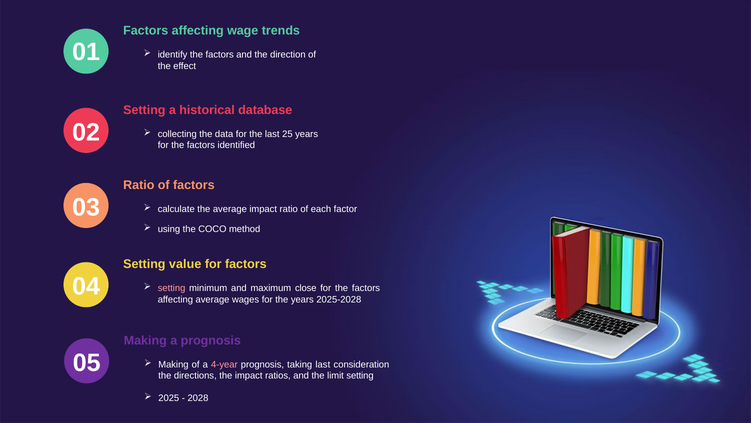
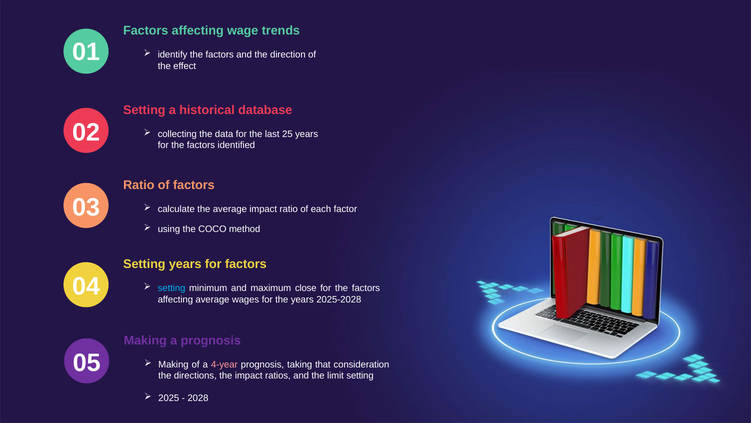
Setting value: value -> years (185, 264)
setting colour: pink -> light blue (172, 288)
taking last: last -> that (323, 364)
